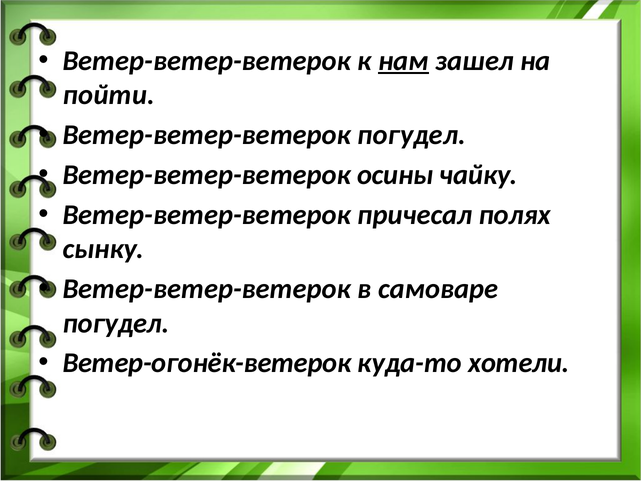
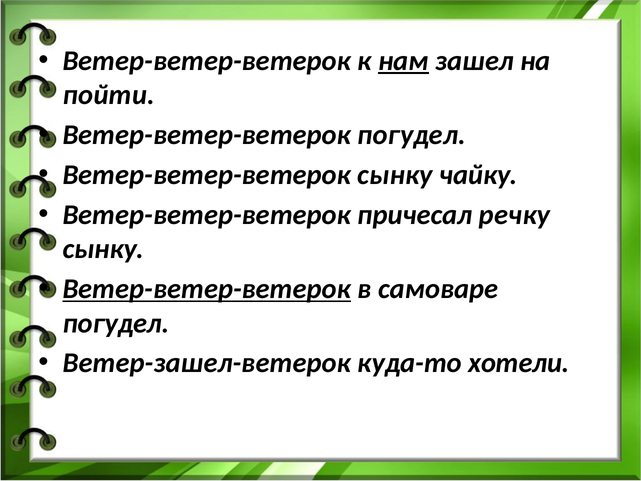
Ветер-ветер-ветерок осины: осины -> сынку (395, 175)
полях: полях -> речку (515, 215)
Ветер-ветер-ветерок underline: none -> present (207, 289)
Ветер-огонёк-ветерок: Ветер-огонёк-ветерок -> Ветер-зашел-ветерок (207, 363)
